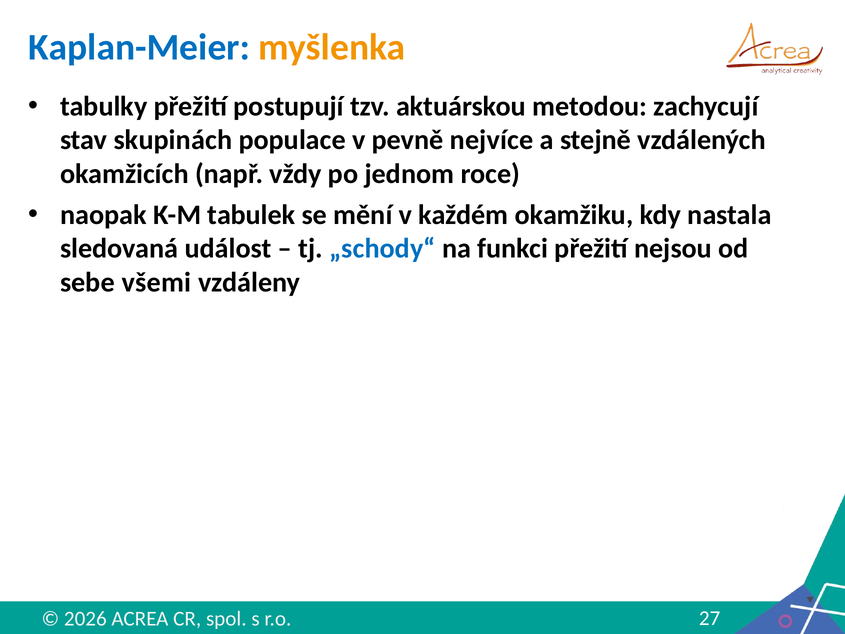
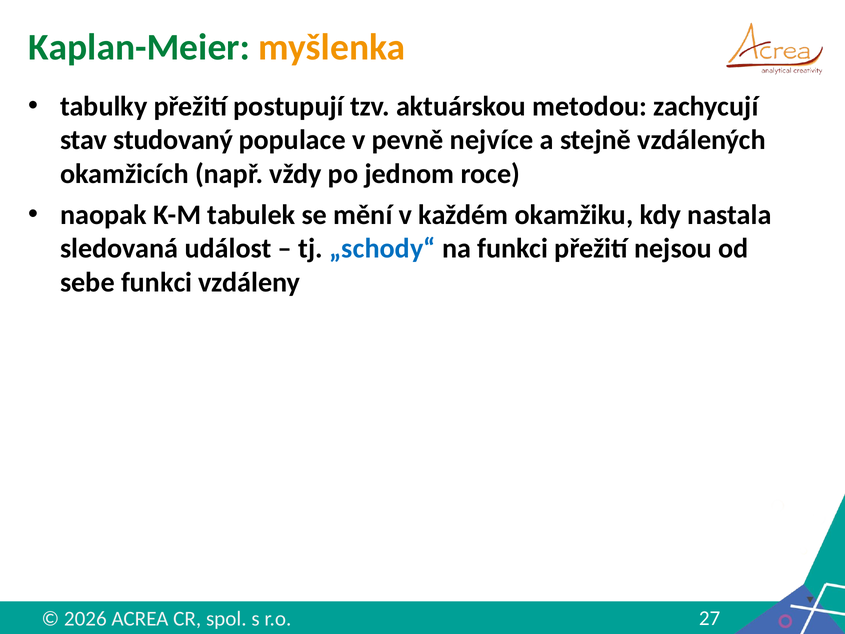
Kaplan-Meier colour: blue -> green (139, 48)
skupinách: skupinách -> studovaný (173, 140)
sebe všemi: všemi -> funkci (157, 282)
